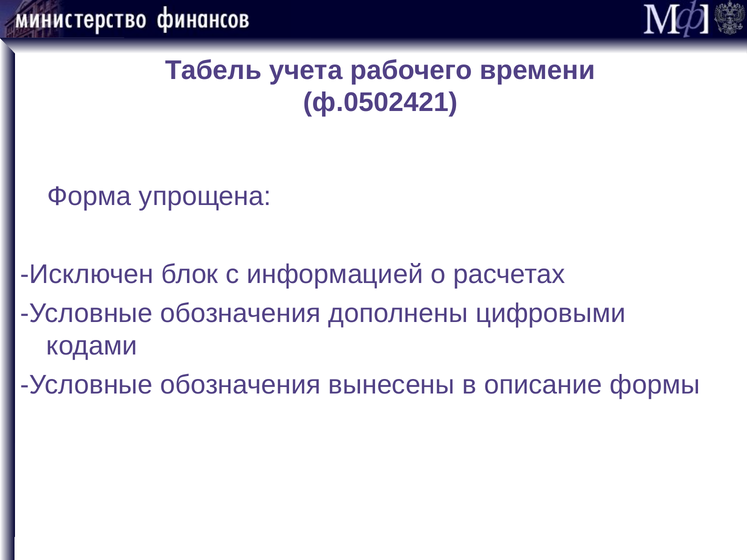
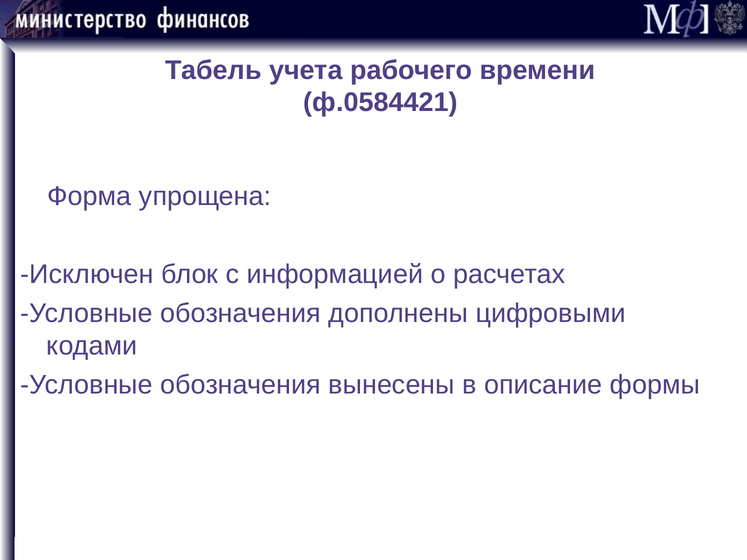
ф.0502421: ф.0502421 -> ф.0584421 (380, 103)
